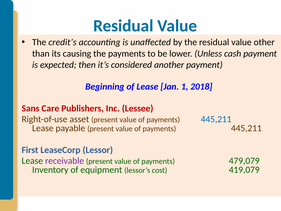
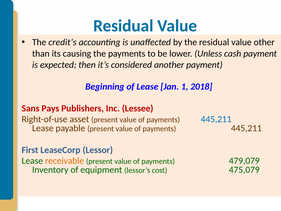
Care: Care -> Pays (50, 108)
receivable colour: purple -> orange (65, 161)
419,079: 419,079 -> 475,079 (244, 170)
